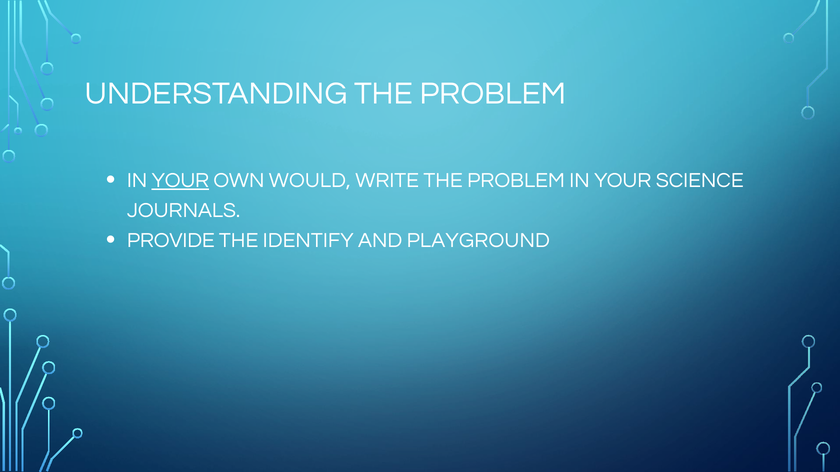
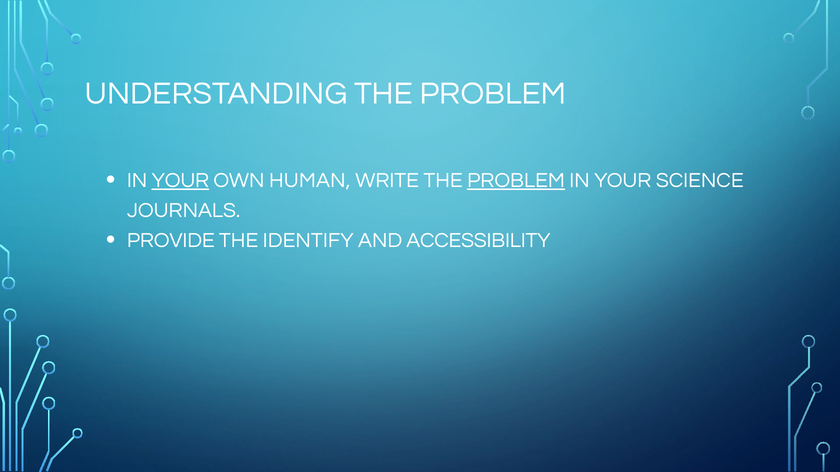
WOULD: WOULD -> HUMAN (310, 180)
PROBLEM underline: none -> present (516, 180)
PLAYGROUND: PLAYGROUND -> ACCESSIBILITY (478, 241)
